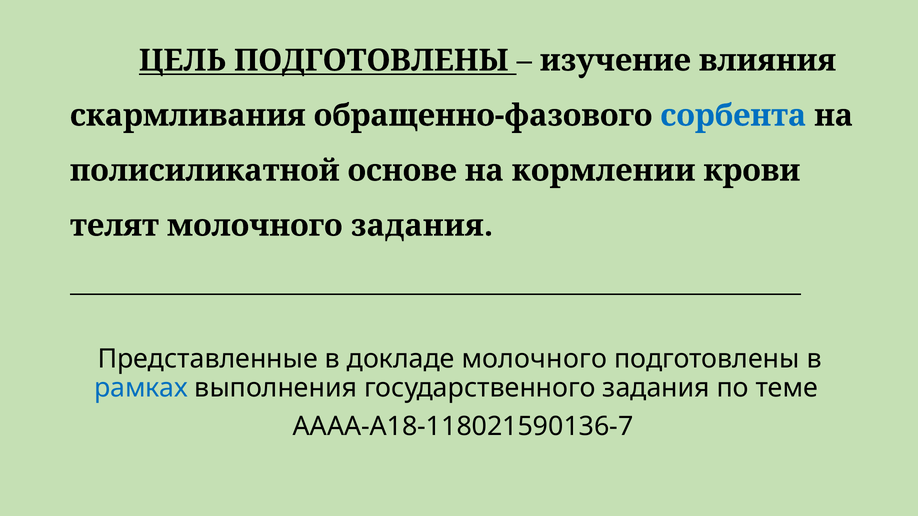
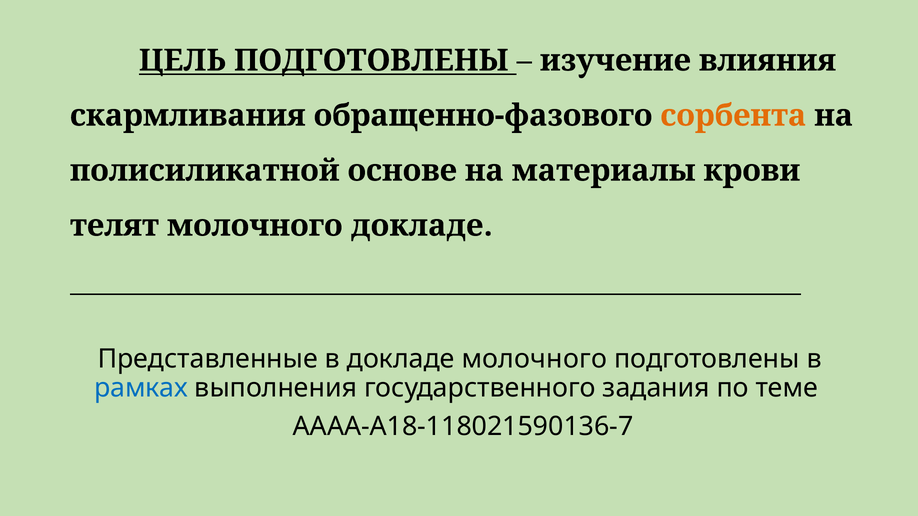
сорбента colour: blue -> orange (733, 116)
кормлении: кормлении -> материалы (604, 171)
молочного задания: задания -> докладе (422, 226)
